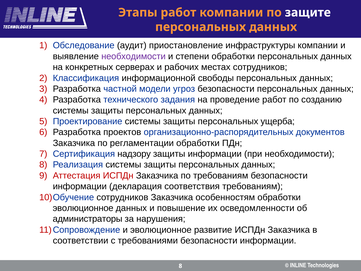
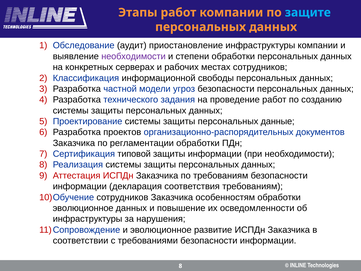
защите colour: white -> light blue (308, 13)
ущерба: ущерба -> данные (278, 121)
надзору: надзору -> типовой (134, 154)
администраторы: администраторы -> инфраструктуры (88, 219)
